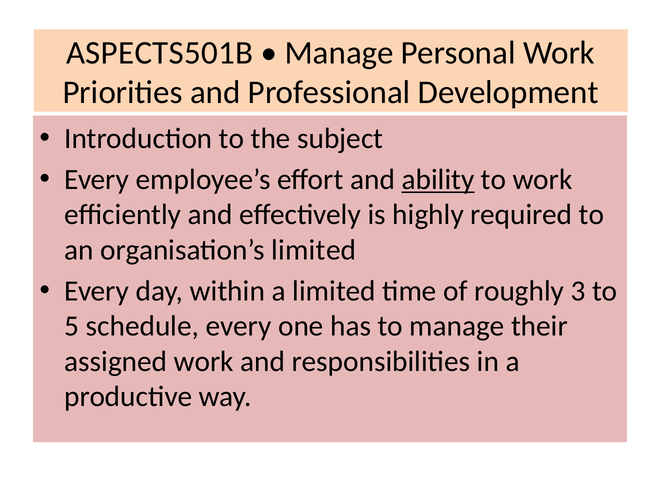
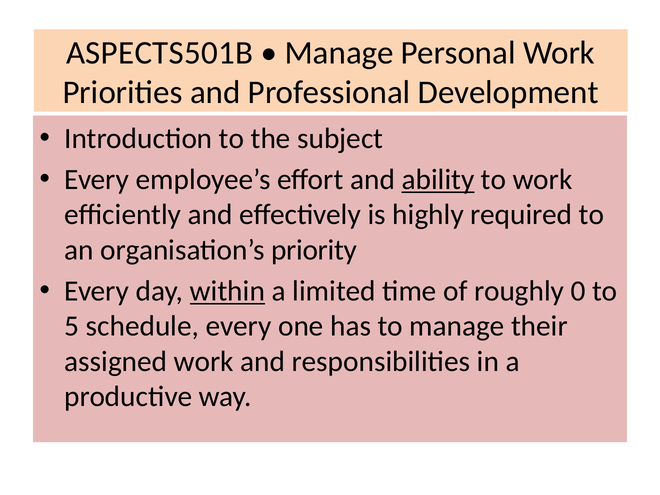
organisation’s limited: limited -> priority (314, 250)
within underline: none -> present (227, 291)
3: 3 -> 0 (578, 291)
